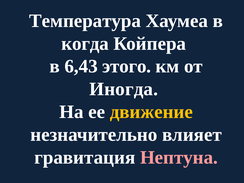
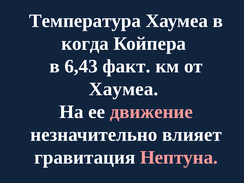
этого: этого -> факт (126, 66)
Иногда: Иногда -> Хаумеа (124, 89)
движение colour: yellow -> pink (151, 112)
